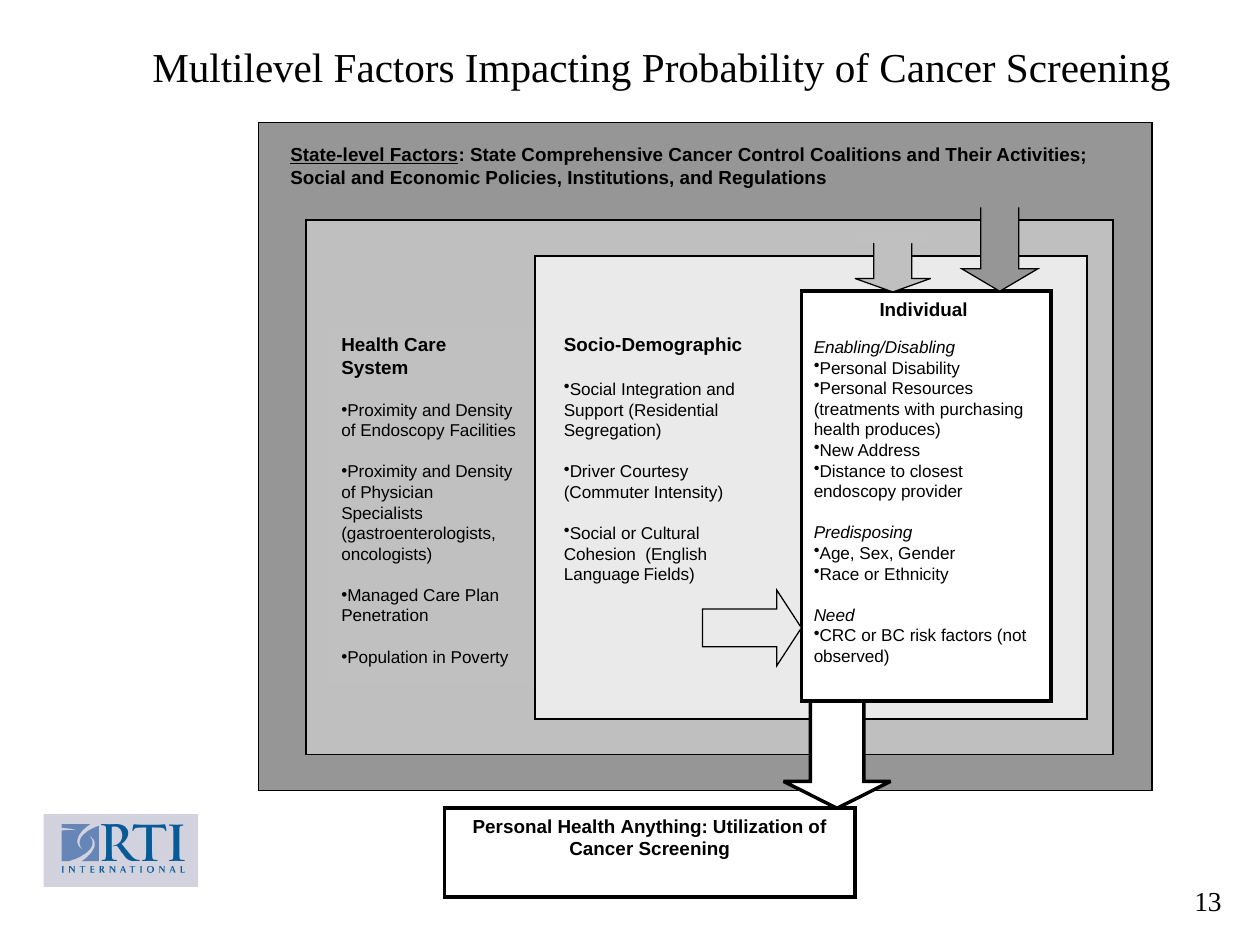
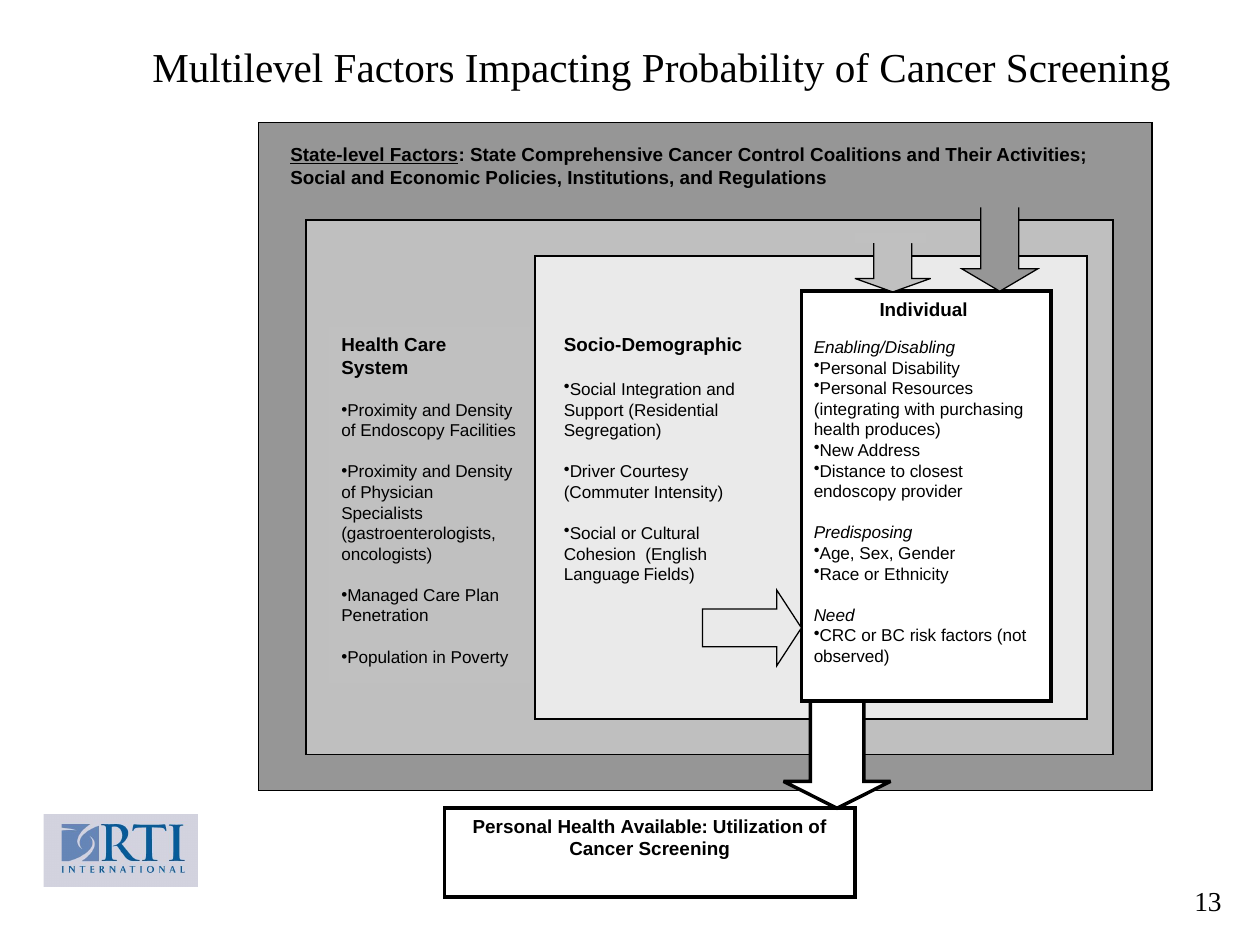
treatments: treatments -> integrating (857, 410)
Anything: Anything -> Available (664, 827)
